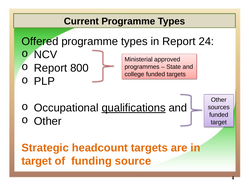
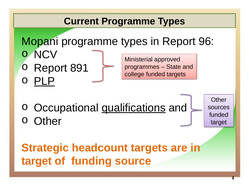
Offered: Offered -> Mopani (40, 41)
24: 24 -> 96 (206, 41)
800: 800 -> 891 (79, 68)
PLP underline: none -> present (44, 81)
